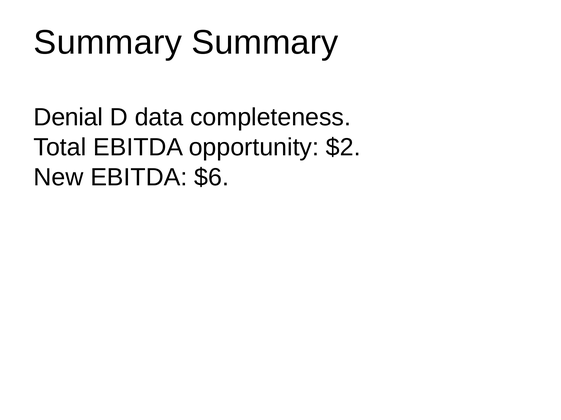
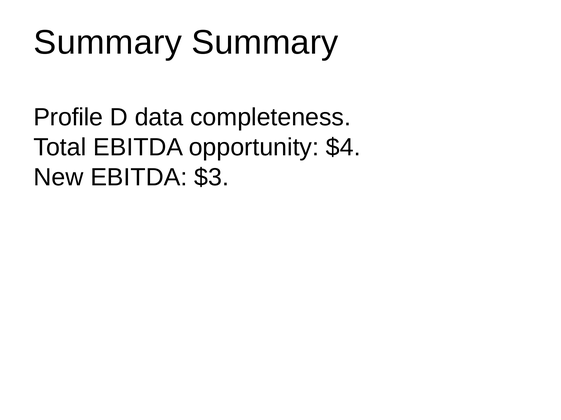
Denial: Denial -> Profile (68, 118)
$2: $2 -> $4 (343, 148)
$6: $6 -> $3 (212, 177)
